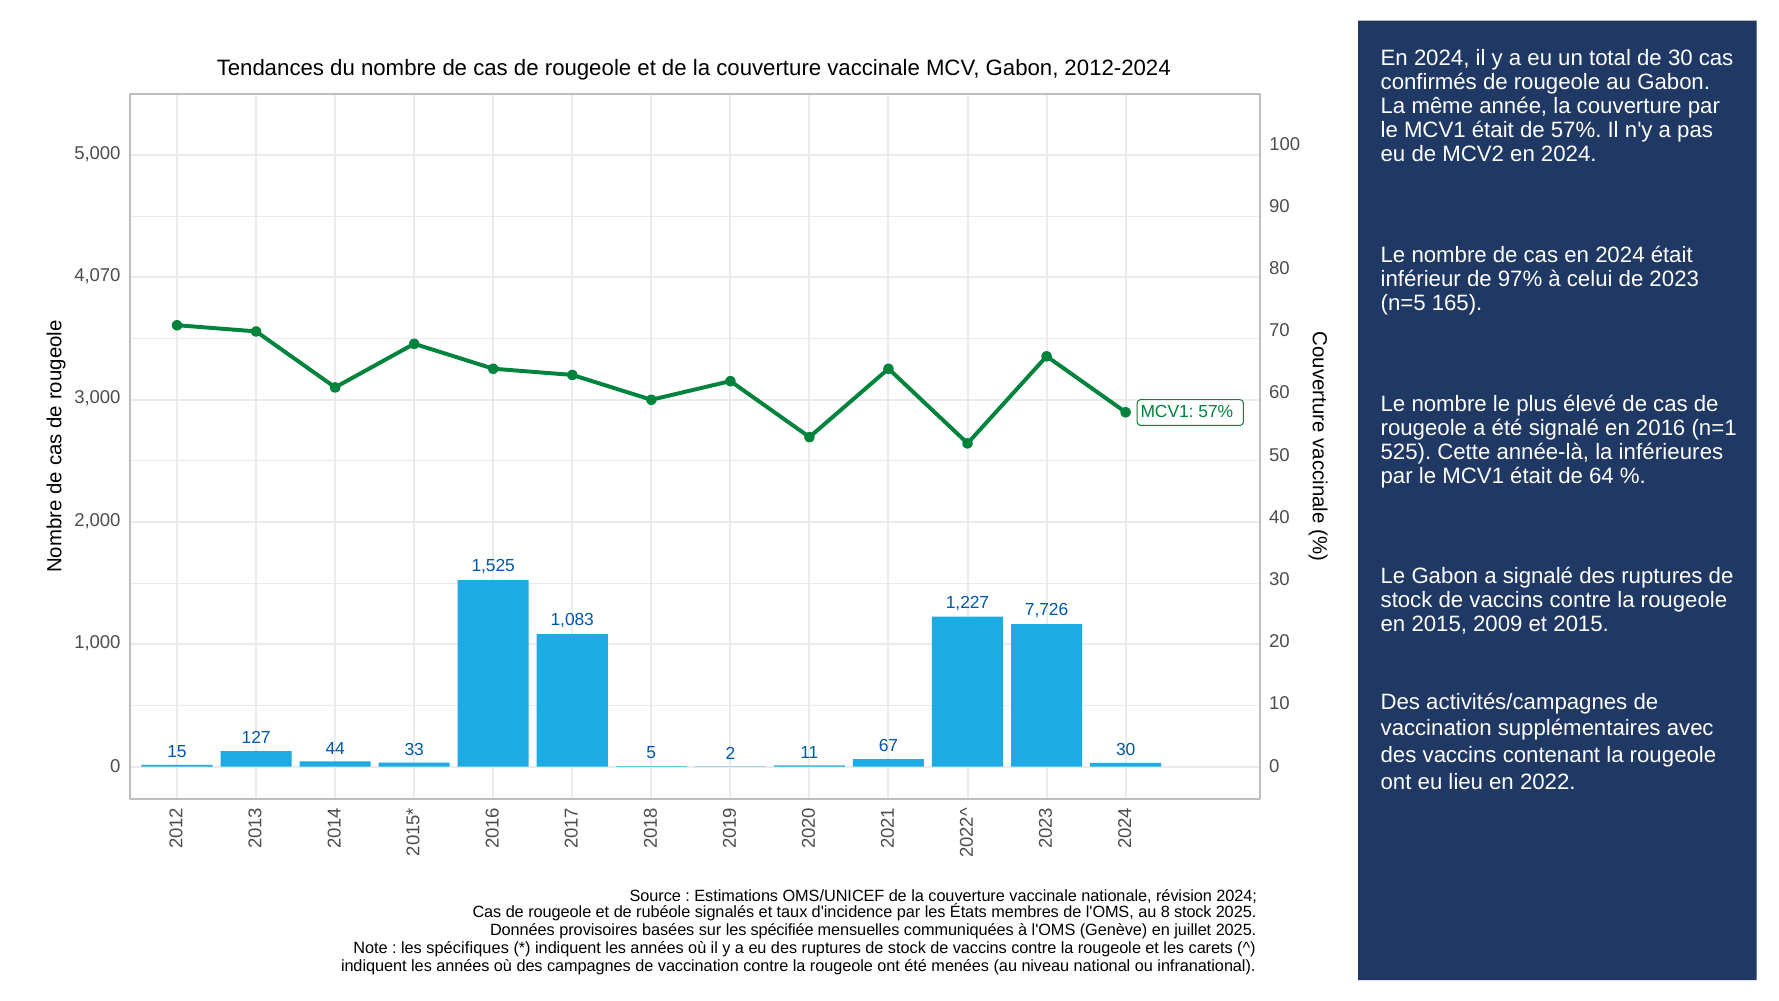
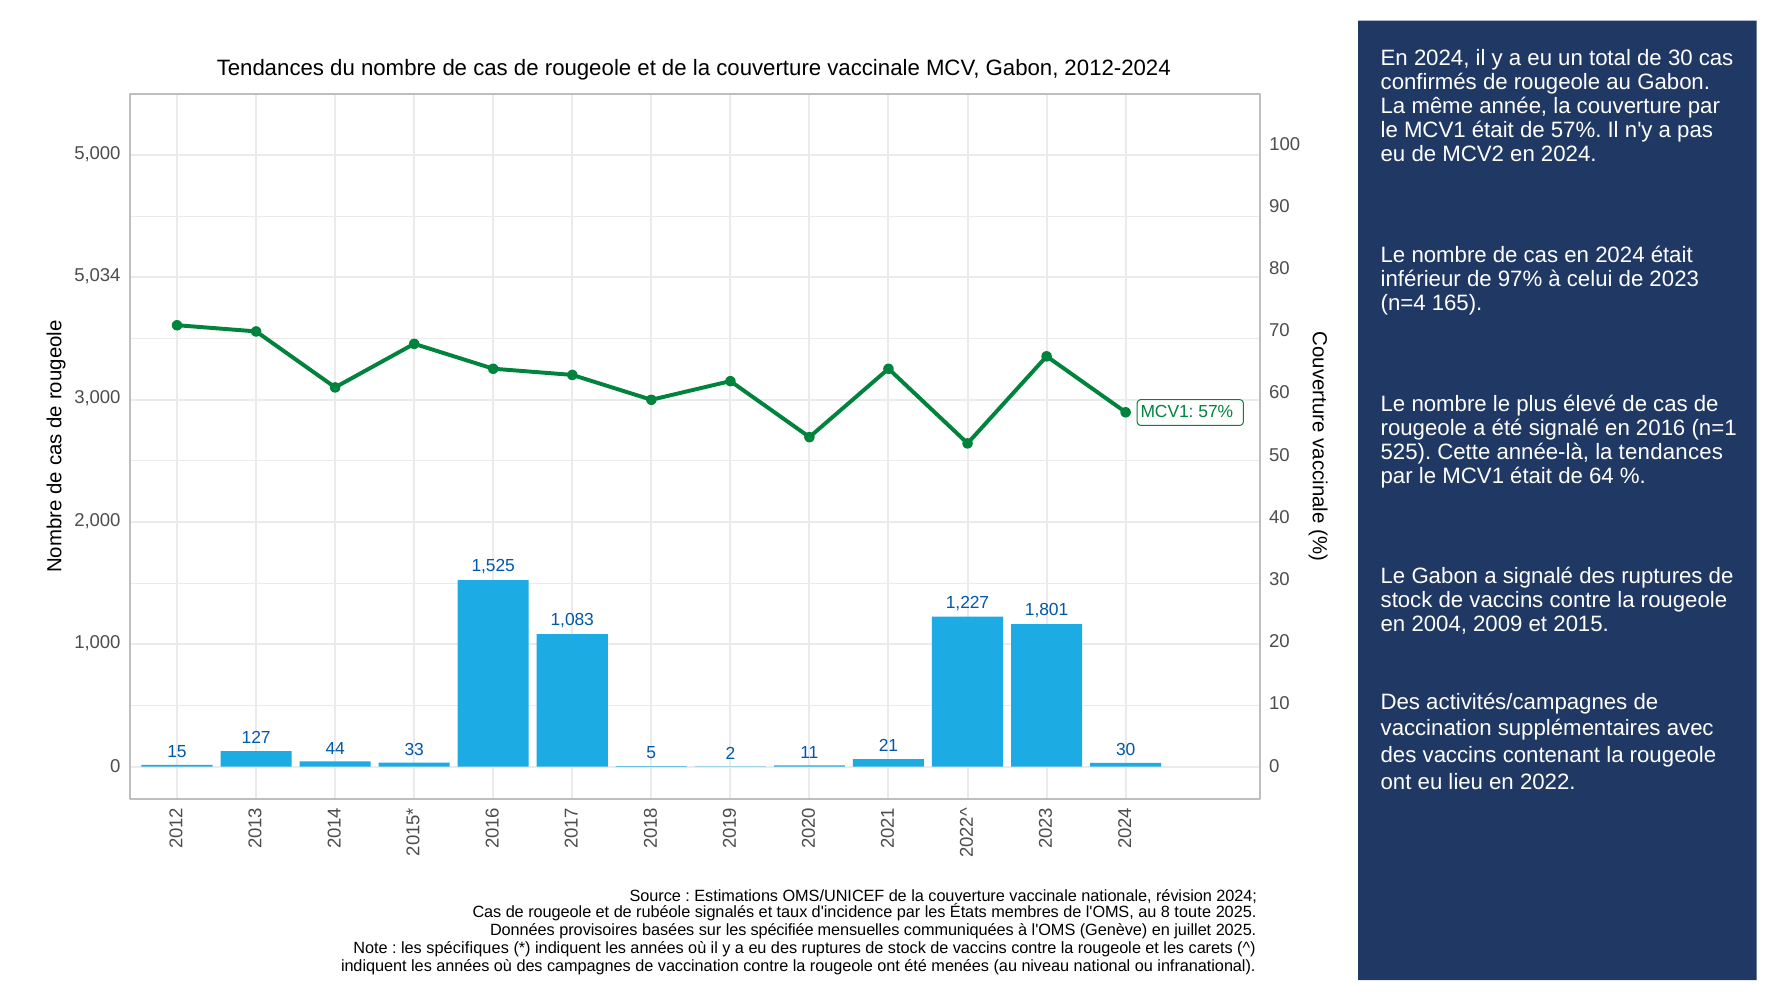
4,070: 4,070 -> 5,034 (97, 275)
n=5: n=5 -> n=4 (1403, 303)
la inférieures: inférieures -> tendances (1671, 452)
7,726: 7,726 -> 1,801 (1047, 610)
en 2015: 2015 -> 2004 (1439, 624)
67: 67 -> 21 (889, 746)
8 stock: stock -> toute (1193, 911)
